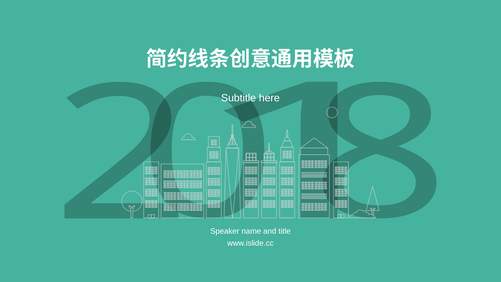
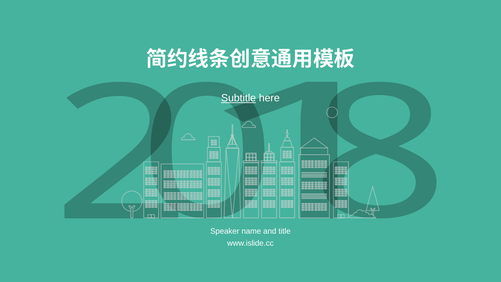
Subtitle underline: none -> present (239, 98)
